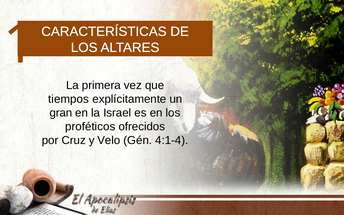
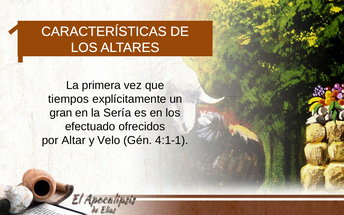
Israel: Israel -> Sería (117, 113)
proféticos: proféticos -> efectuado (90, 127)
Cruz: Cruz -> Altar (74, 140)
4:1-4: 4:1-4 -> 4:1-1 (172, 140)
